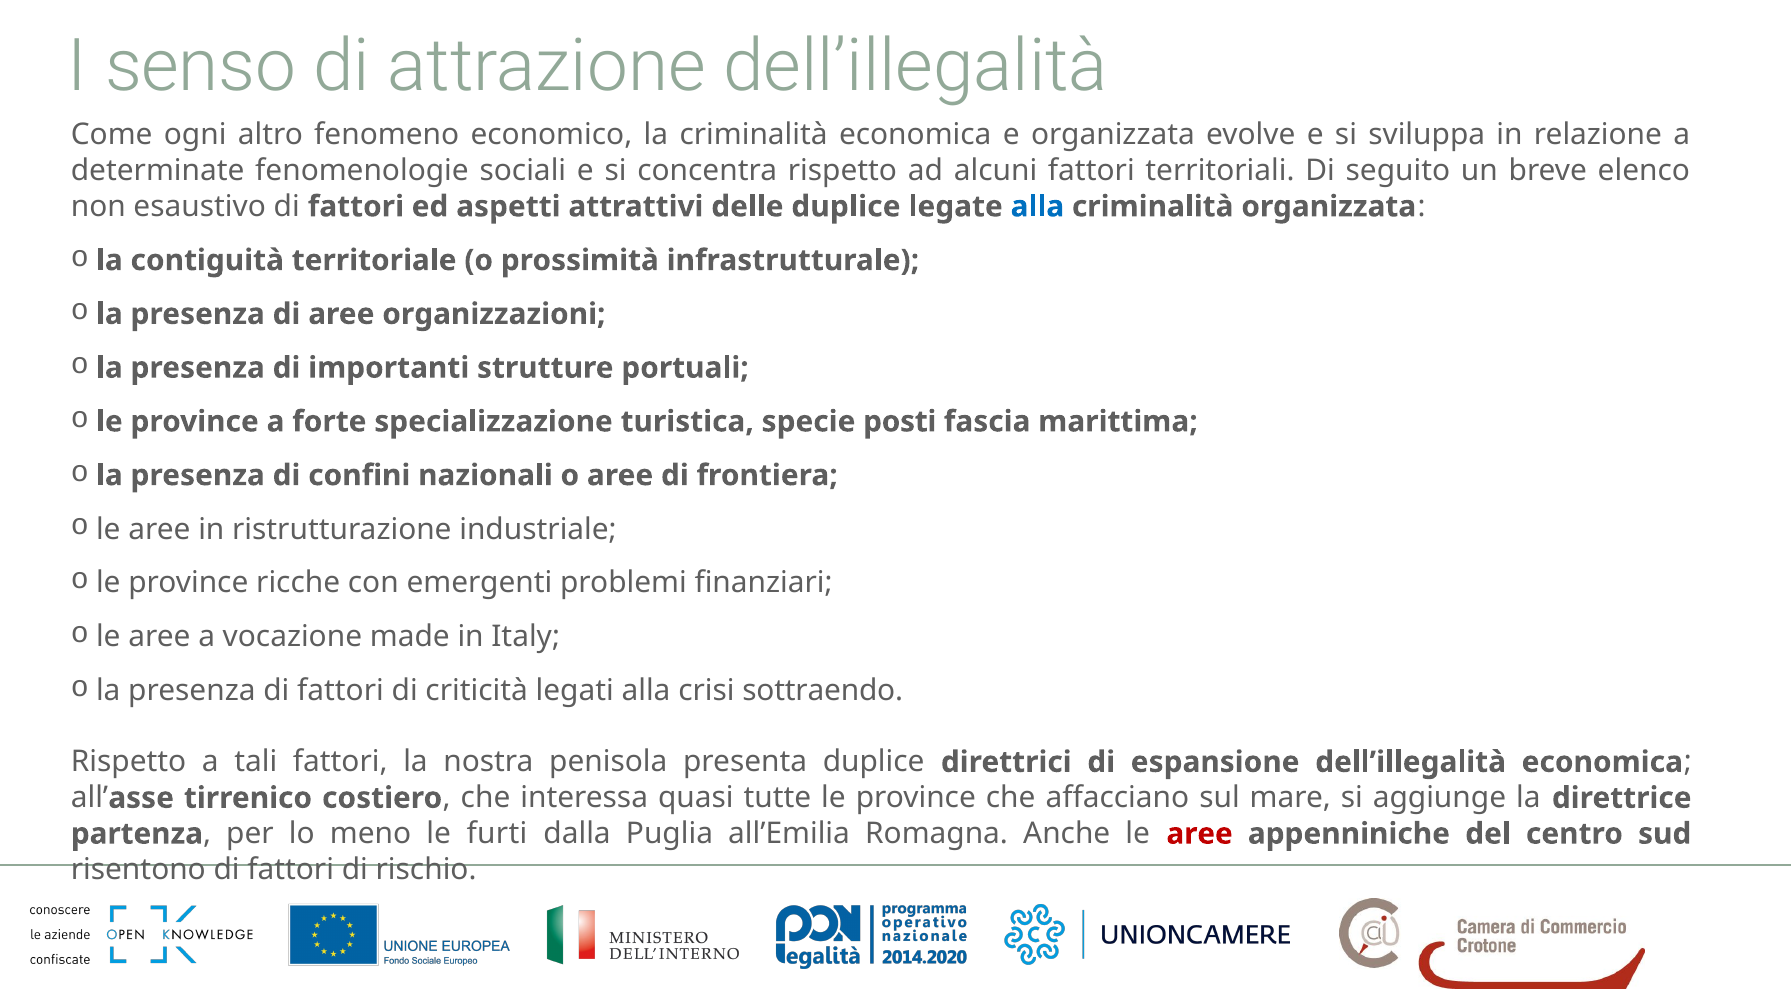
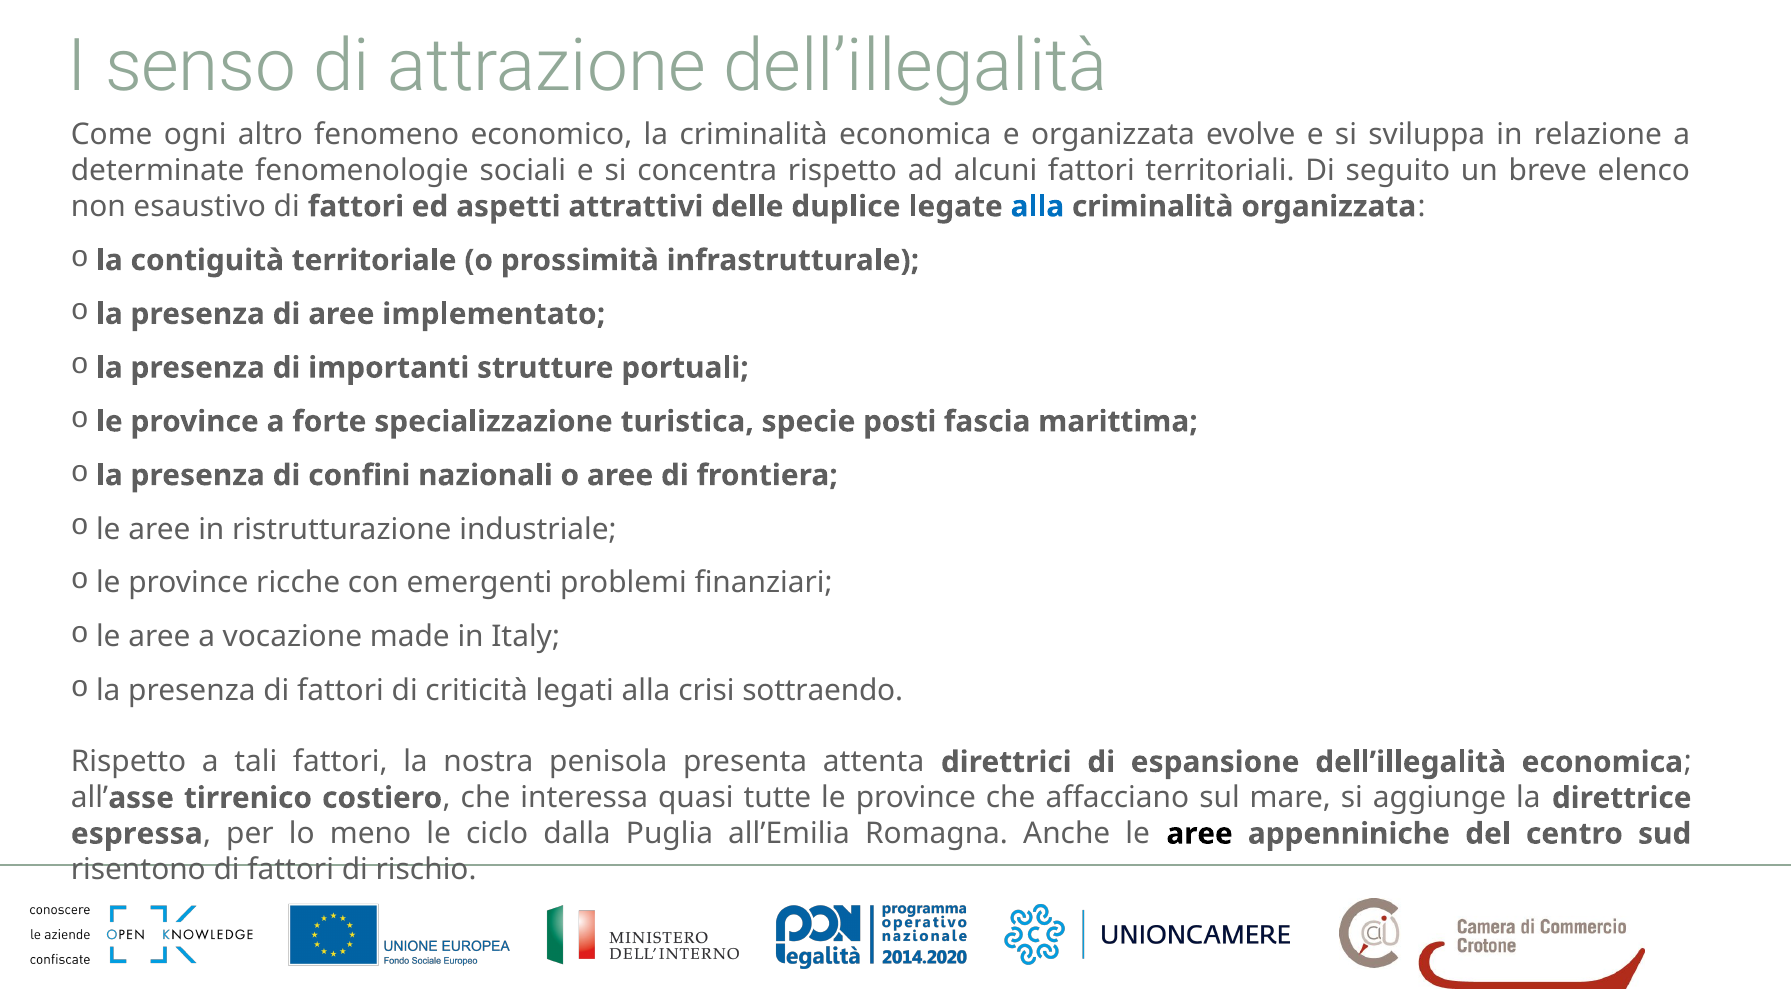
organizzazioni: organizzazioni -> implementato (494, 314)
presenta duplice: duplice -> attenta (874, 762)
partenza: partenza -> espressa (137, 833)
furti: furti -> ciclo (497, 833)
aree colour: red -> black (1200, 833)
